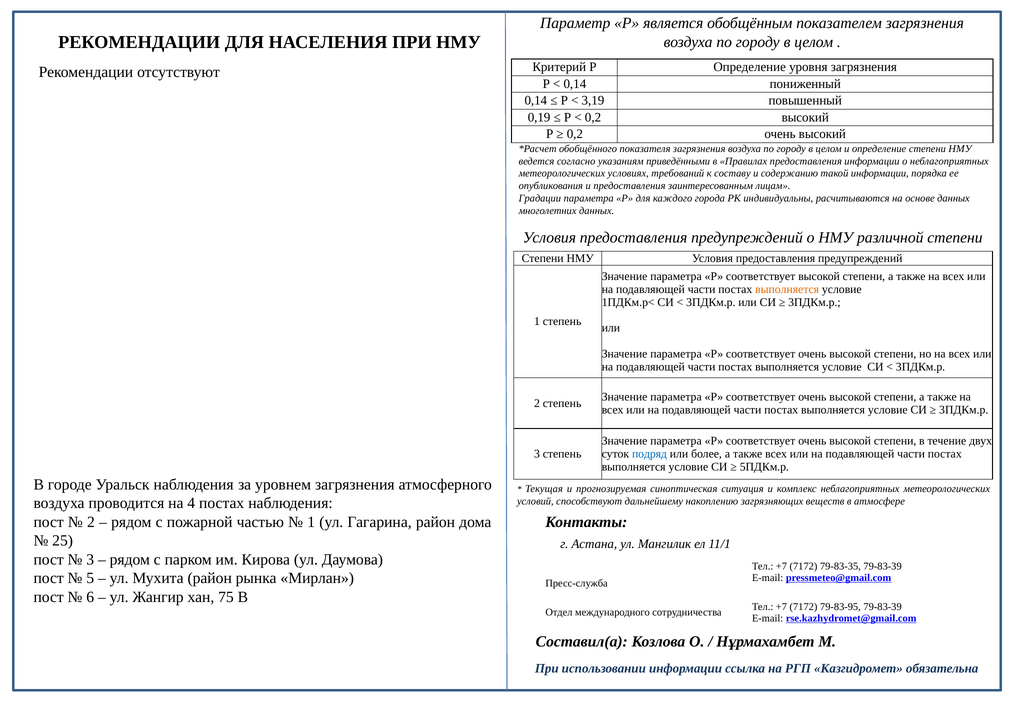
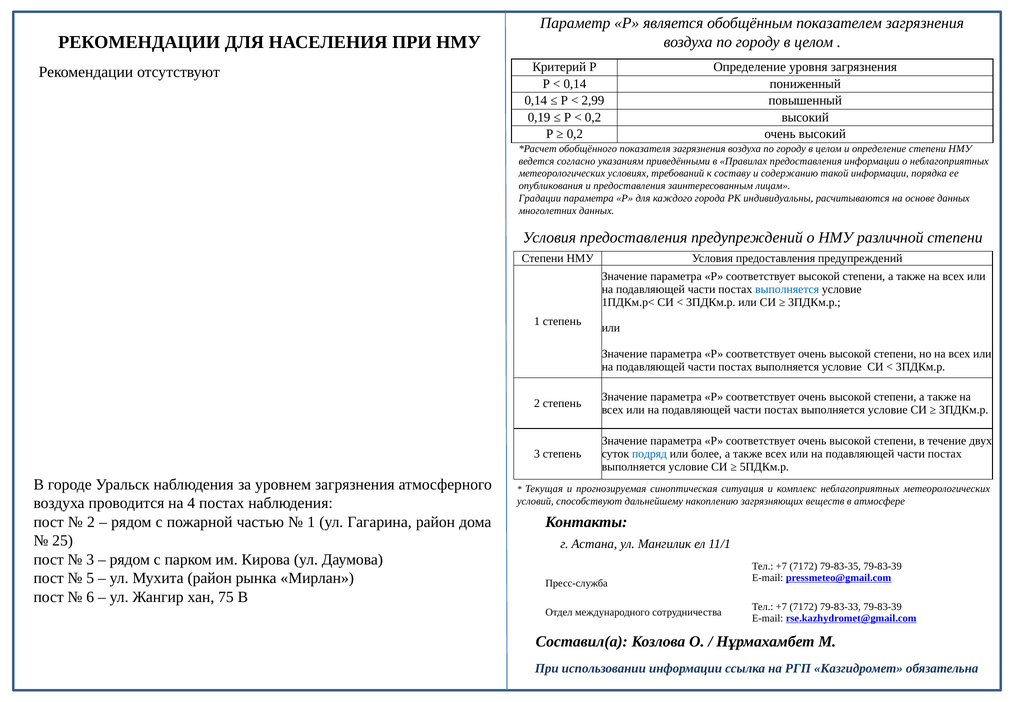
3,19: 3,19 -> 2,99 (593, 101)
выполняется colour: orange -> blue (787, 289)
79-83-95: 79-83-95 -> 79-83-33 (840, 607)
